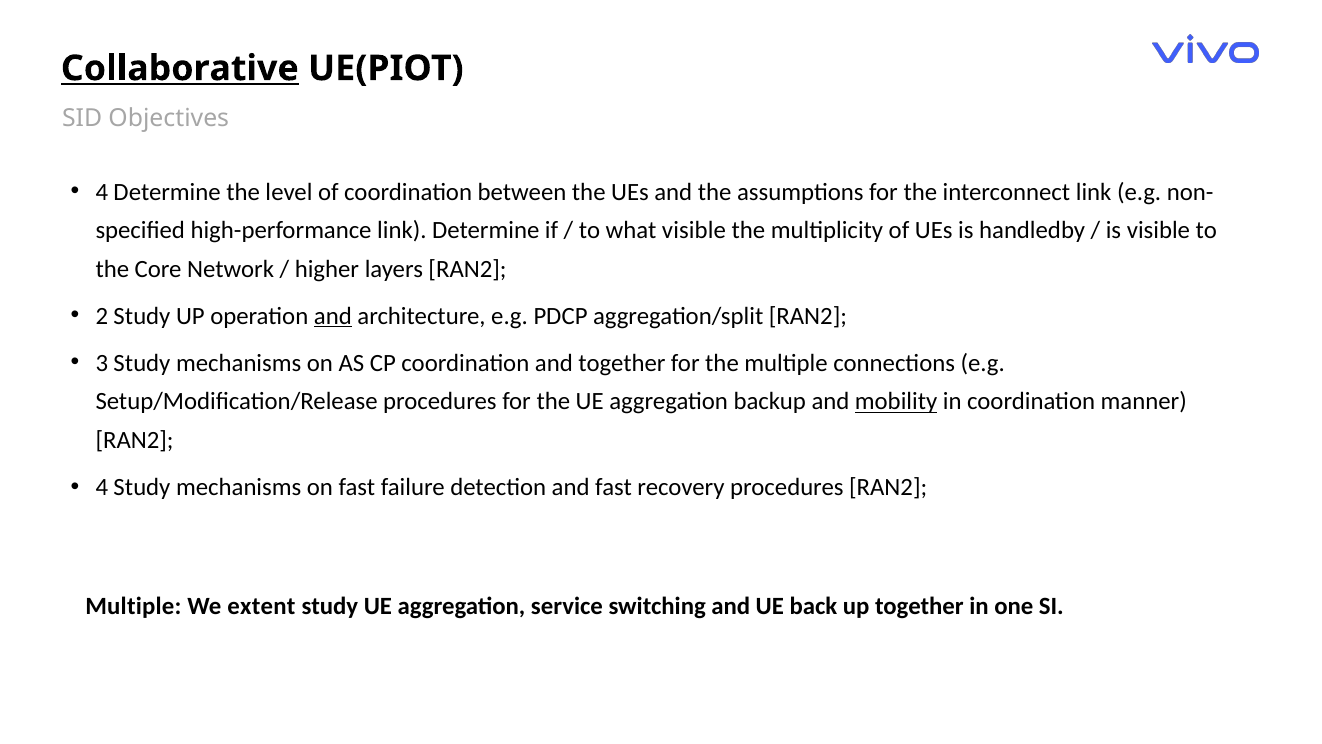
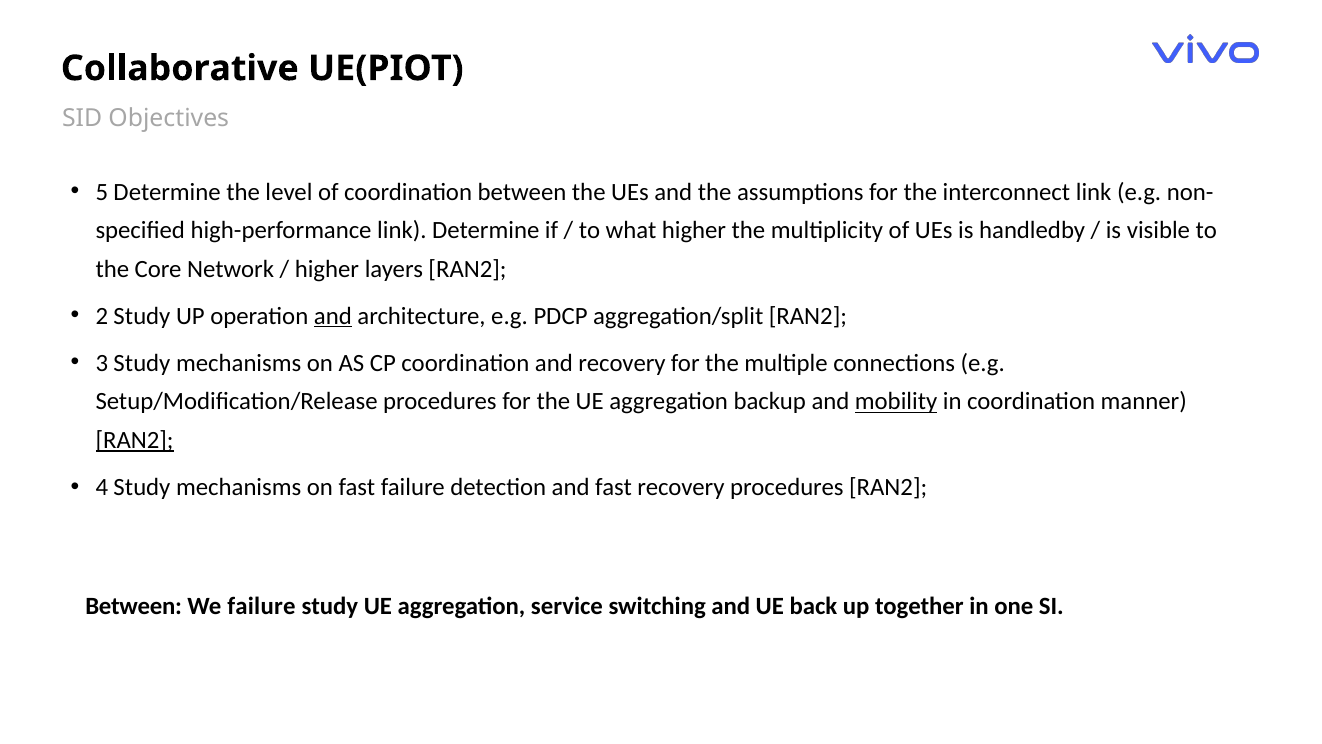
Collaborative underline: present -> none (180, 68)
4: 4 -> 5 (102, 192)
what visible: visible -> higher (694, 230)
and together: together -> recovery (622, 363)
RAN2 underline: none -> present (135, 440)
Multiple: Multiple -> Between (134, 606)
We extent: extent -> failure (261, 606)
